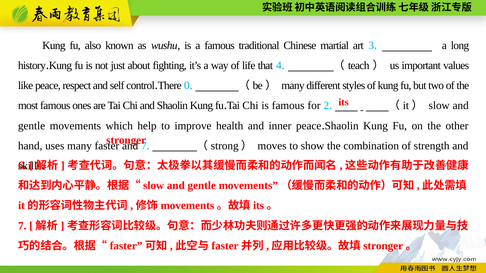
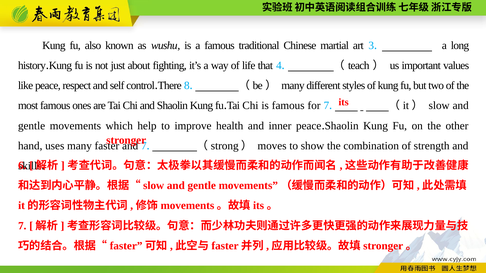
0: 0 -> 8 (187, 86)
for 2: 2 -> 7 (326, 106)
